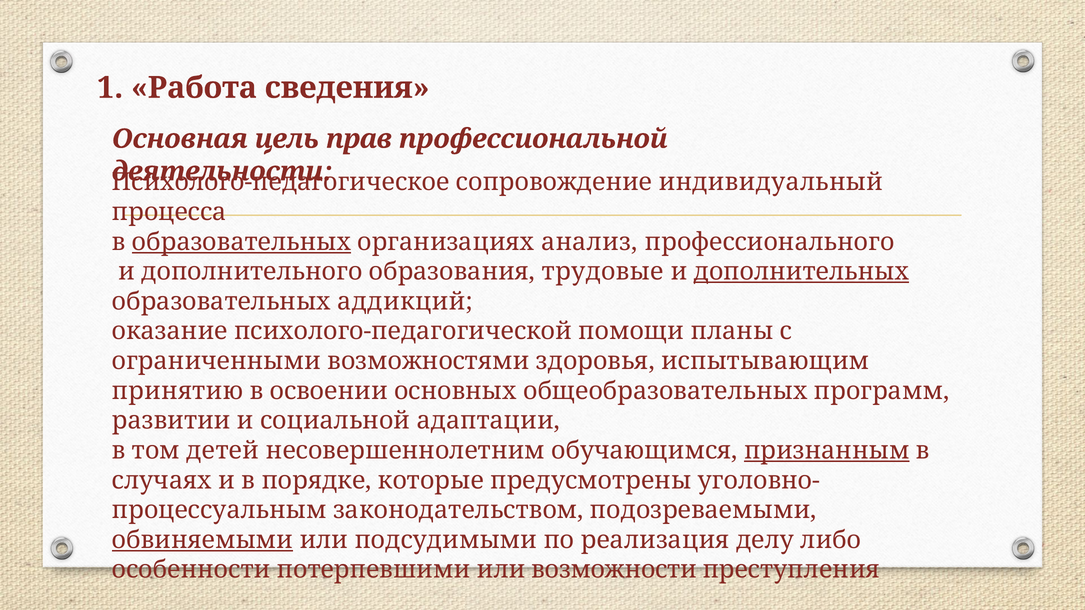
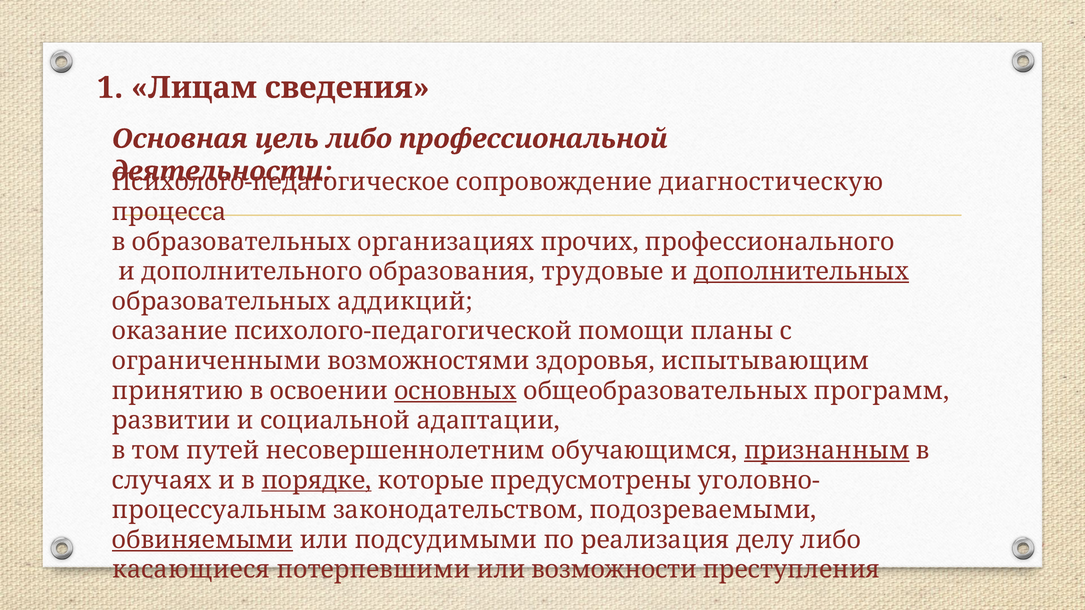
Работа: Работа -> Лицам (194, 88)
цель прав: прав -> либо (359, 139)
индивидуальный: индивидуальный -> диагностическую (771, 182)
образовательных underline: present -> none (241, 242)
анализ: анализ -> прочих (590, 242)
основных underline: none -> present (455, 391)
детей: детей -> путей (223, 451)
порядке underline: none -> present (317, 481)
особенности: особенности -> касающиеся (191, 570)
